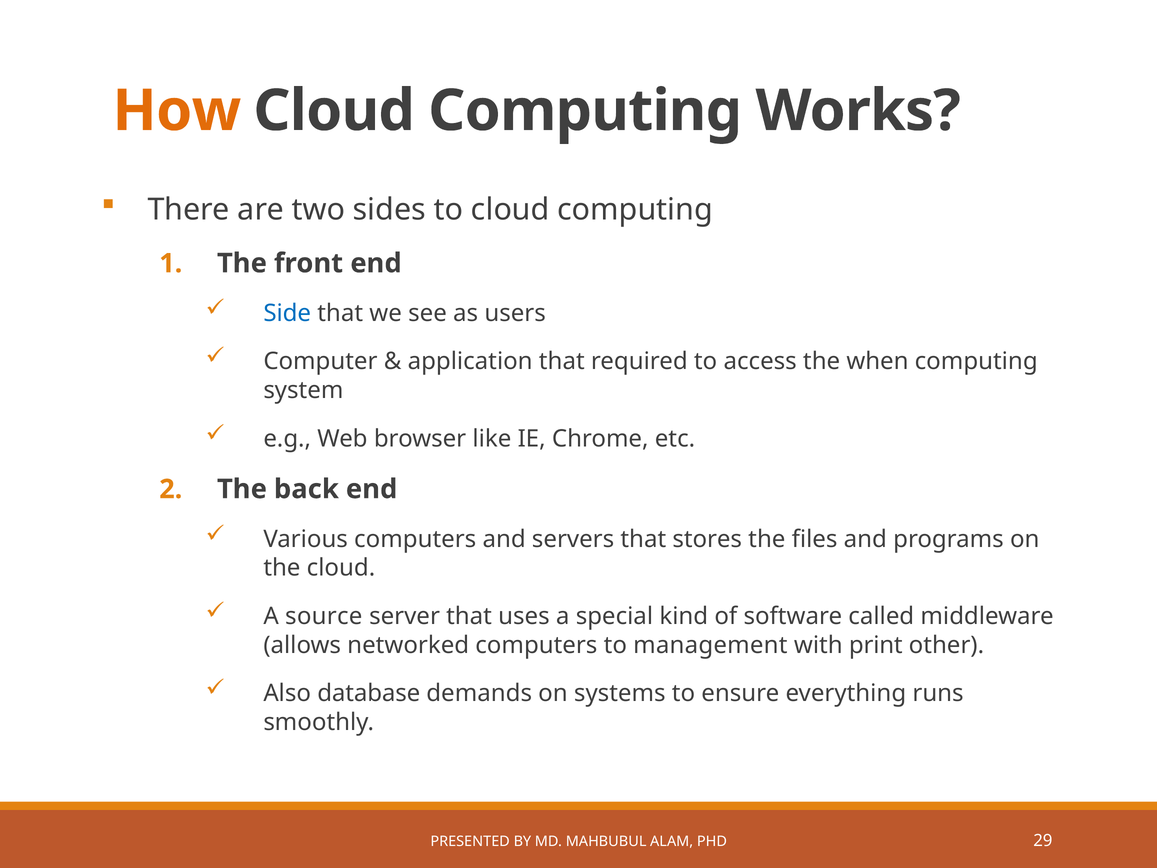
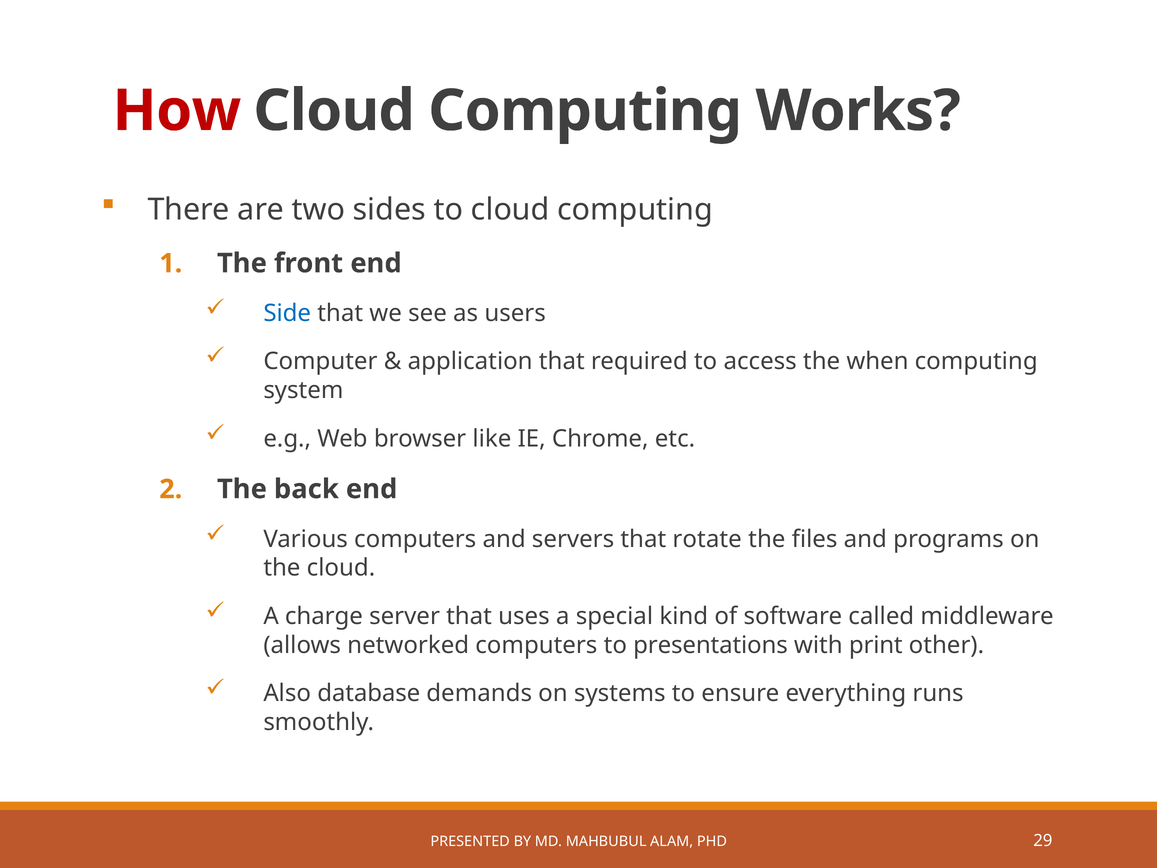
How colour: orange -> red (177, 111)
stores: stores -> rotate (707, 539)
source: source -> charge (324, 616)
management: management -> presentations (710, 645)
